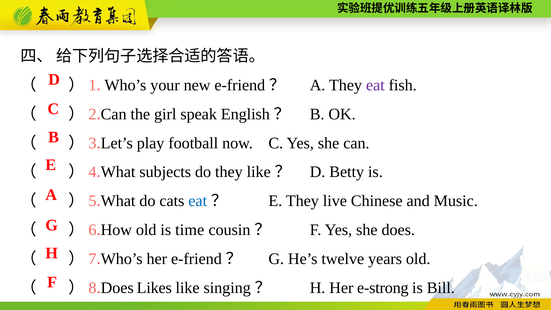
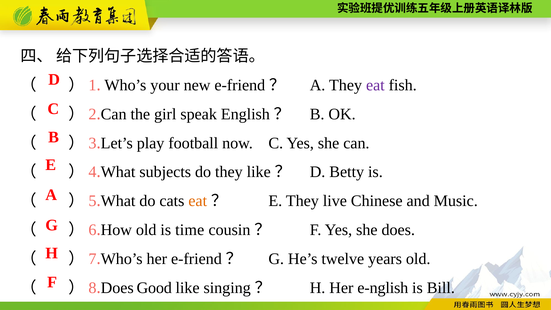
eat colour: blue -> orange (198, 201)
Likes: Likes -> Good (154, 288)
e-strong: e-strong -> e-nglish (383, 288)
